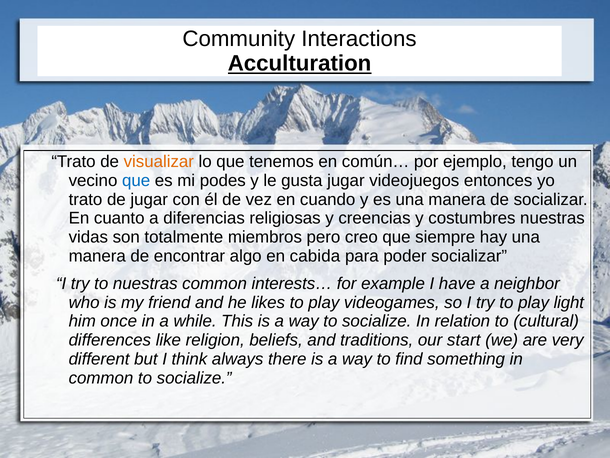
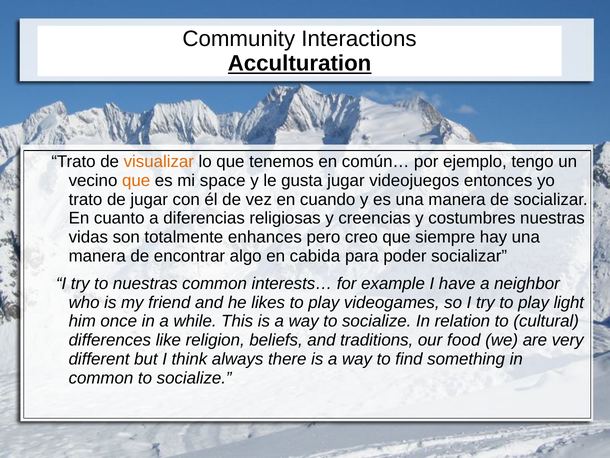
que colour: blue -> orange (136, 180)
podes: podes -> space (223, 180)
miembros: miembros -> enhances (265, 237)
start: start -> food (464, 340)
